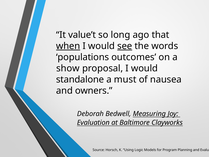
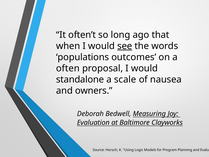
value’t: value’t -> often’t (82, 35)
when underline: present -> none (68, 46)
show: show -> often (68, 68)
must: must -> scale (125, 79)
